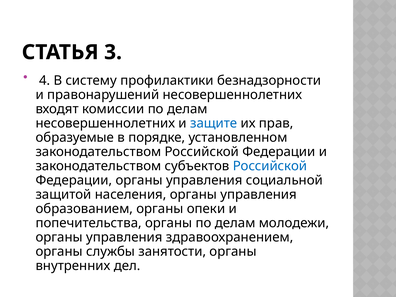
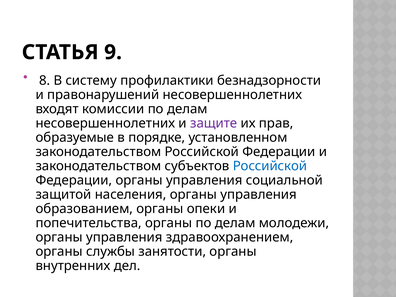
3: 3 -> 9 (113, 52)
4: 4 -> 8 (45, 81)
защите colour: blue -> purple (214, 123)
